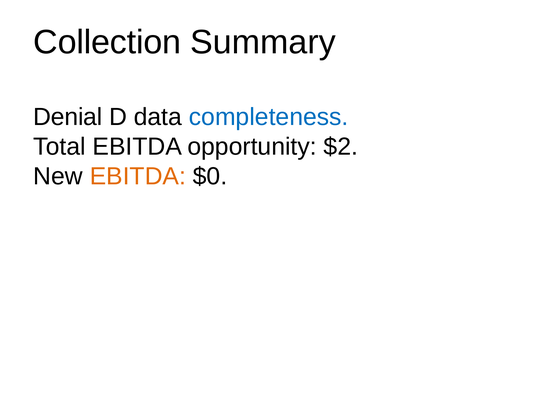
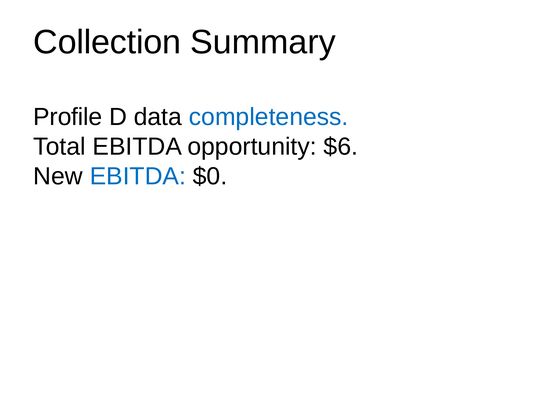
Denial: Denial -> Profile (68, 117)
$2: $2 -> $6 (341, 147)
EBITDA colour: orange -> blue (138, 176)
